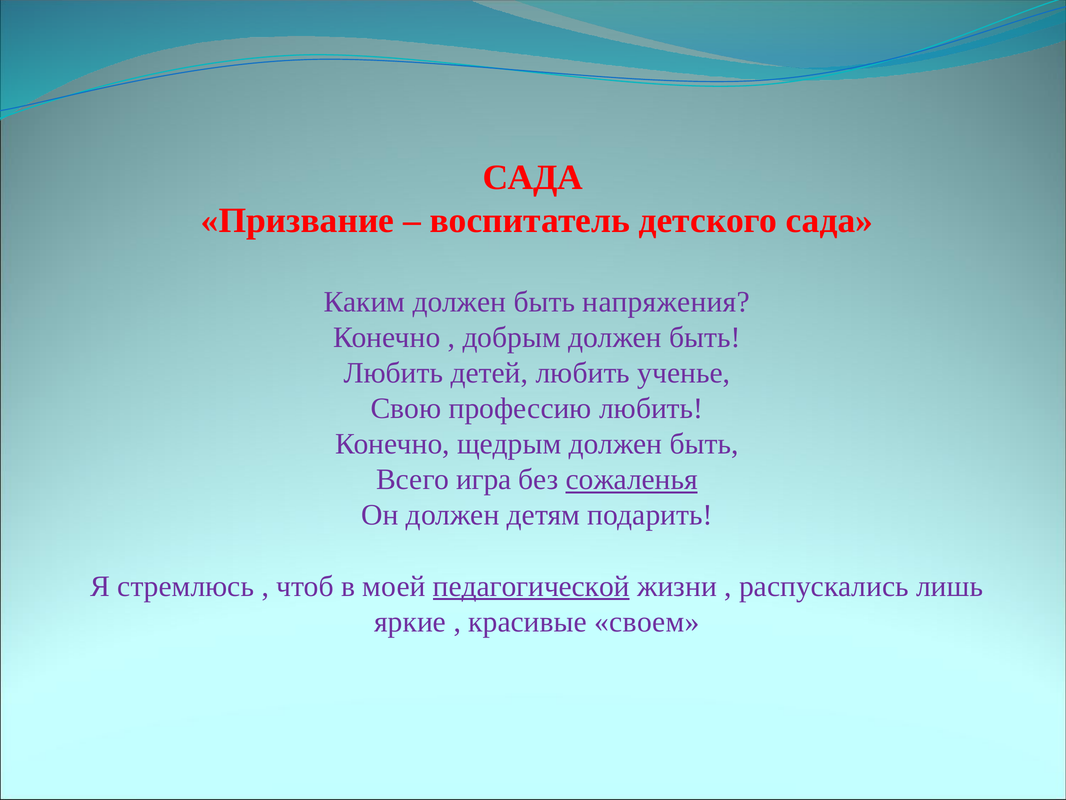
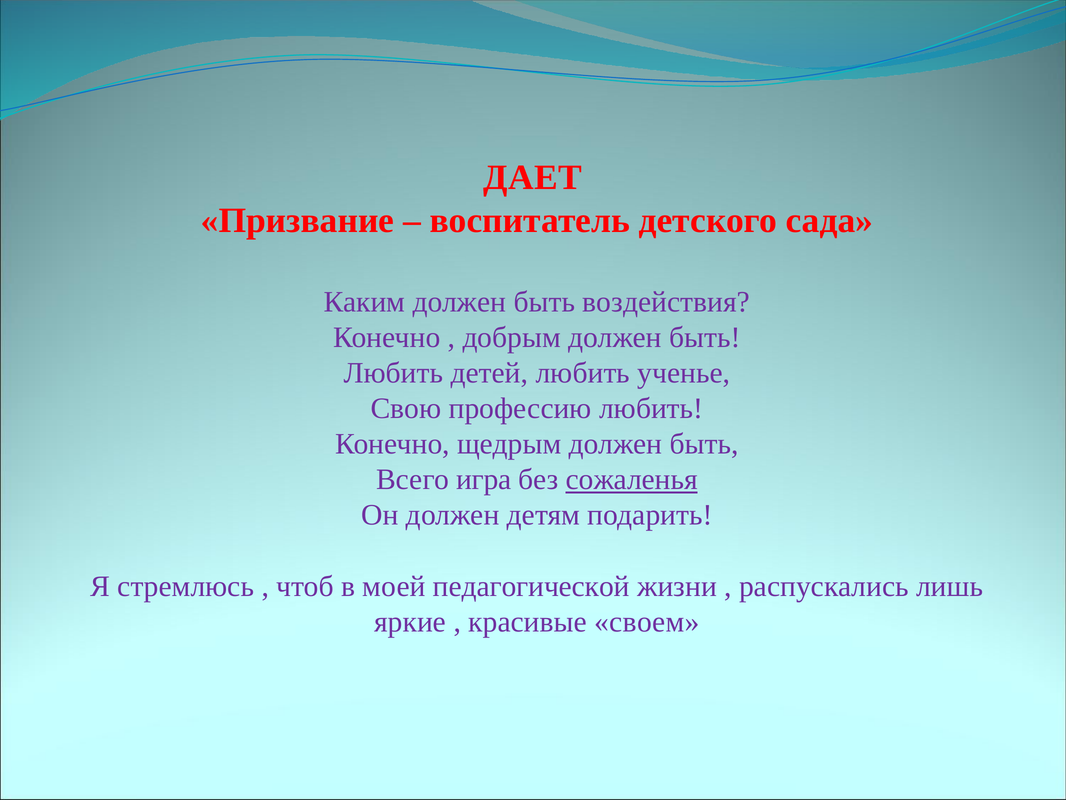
САДА: САДА -> ДАЕТ (533, 178)
напряжения: напряжения -> воздействия (666, 302)
педагогической underline: present -> none (531, 586)
